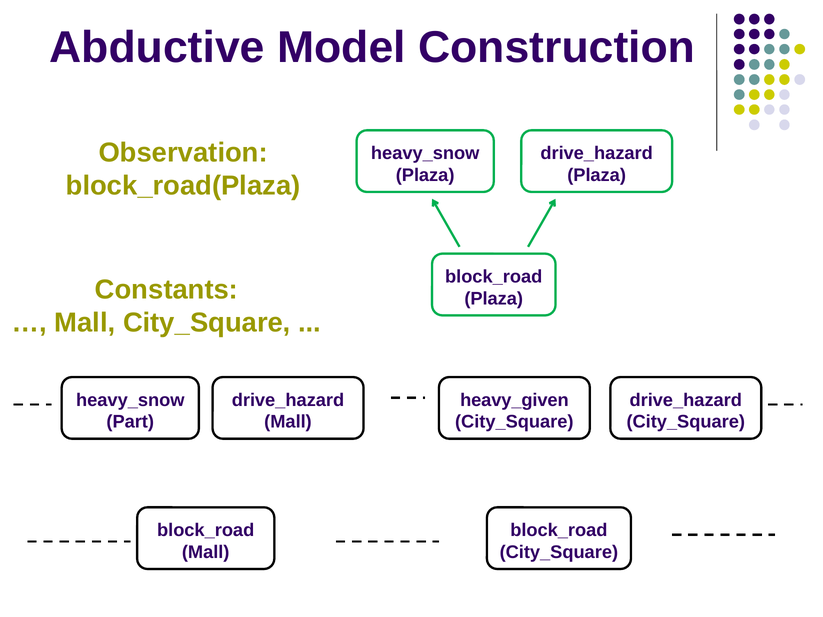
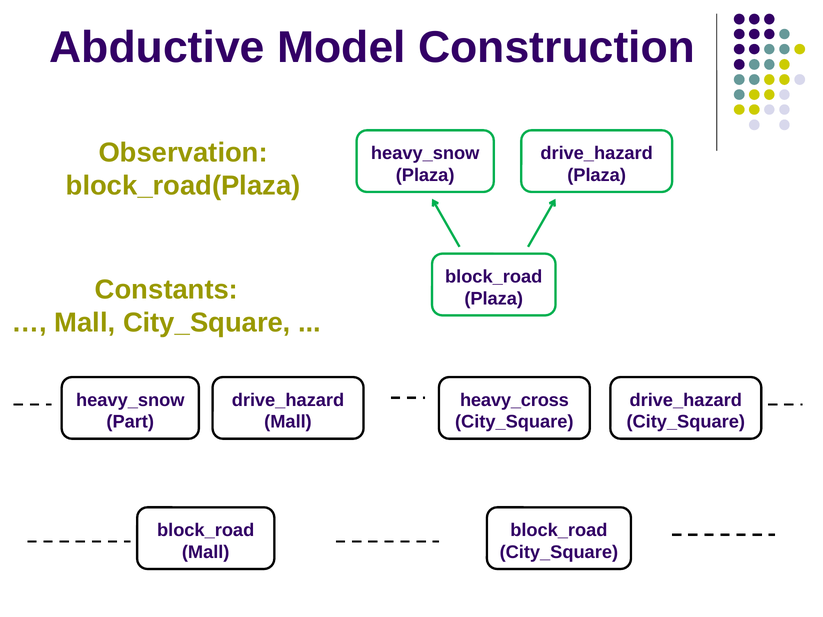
heavy_given: heavy_given -> heavy_cross (514, 400)
